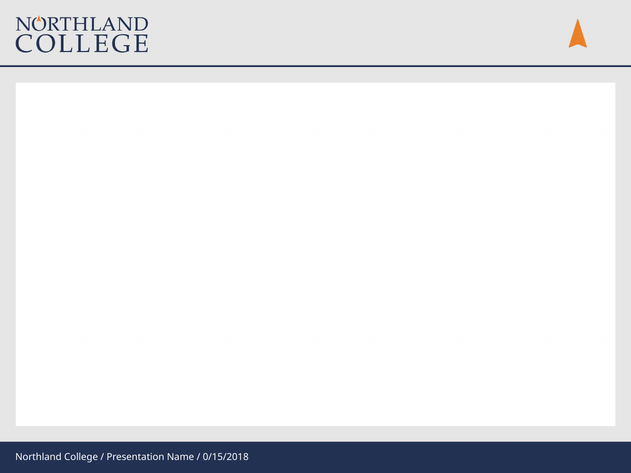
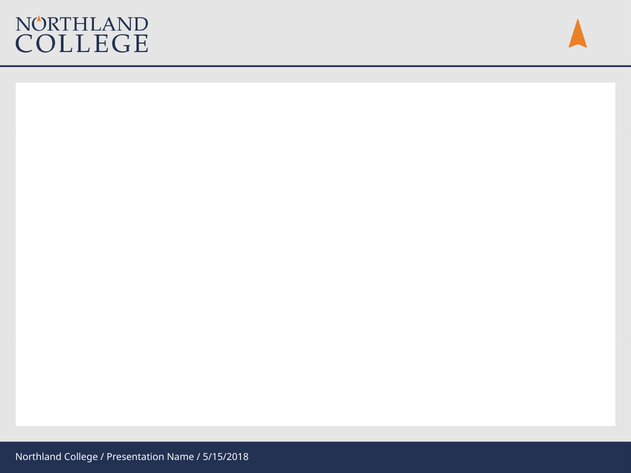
0/15/2018: 0/15/2018 -> 5/15/2018 (226, 457)
